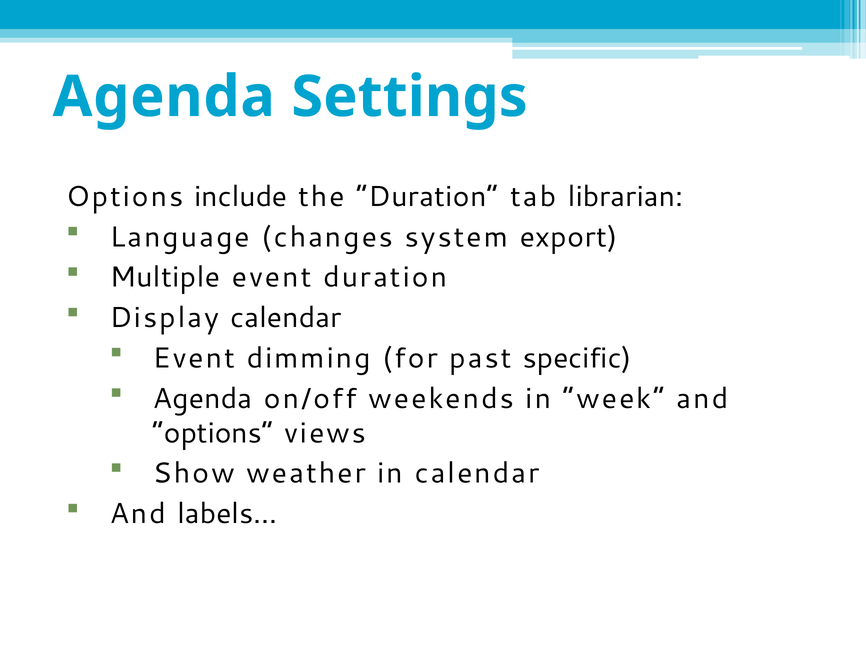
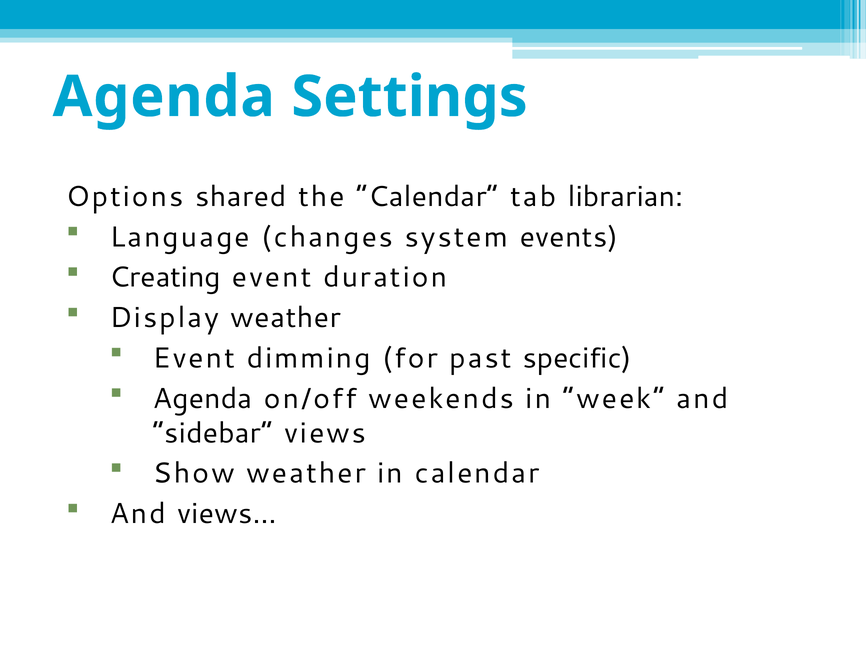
include: include -> shared (241, 197)
the Duration: Duration -> Calendar (428, 197)
export: export -> events (569, 237)
Multiple: Multiple -> Creating (165, 278)
Display calendar: calendar -> weather (286, 318)
”options: ”options -> ”sidebar (213, 433)
labels…: labels… -> views… (227, 514)
